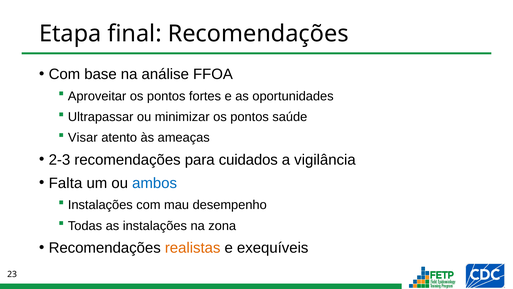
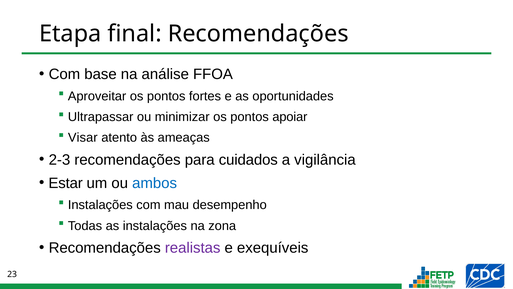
saúde: saúde -> apoiar (290, 117)
Falta: Falta -> Estar (66, 183)
realistas colour: orange -> purple (193, 248)
